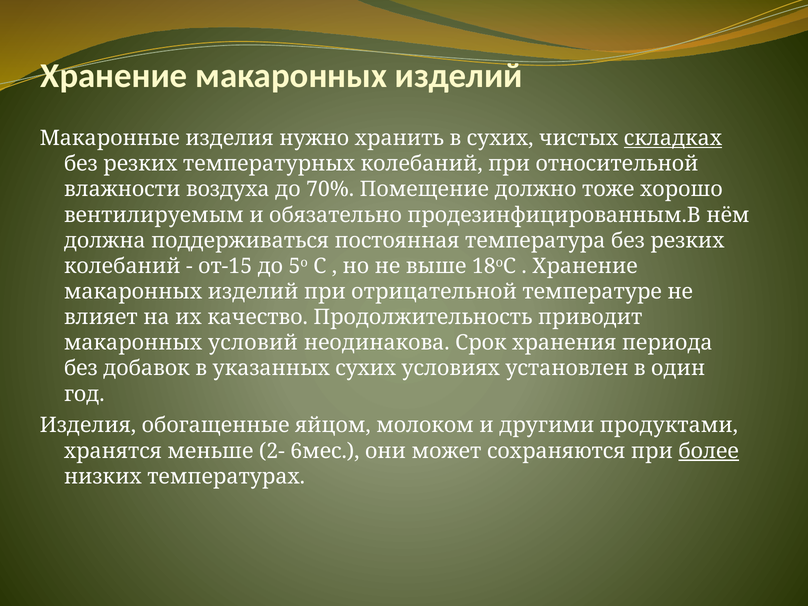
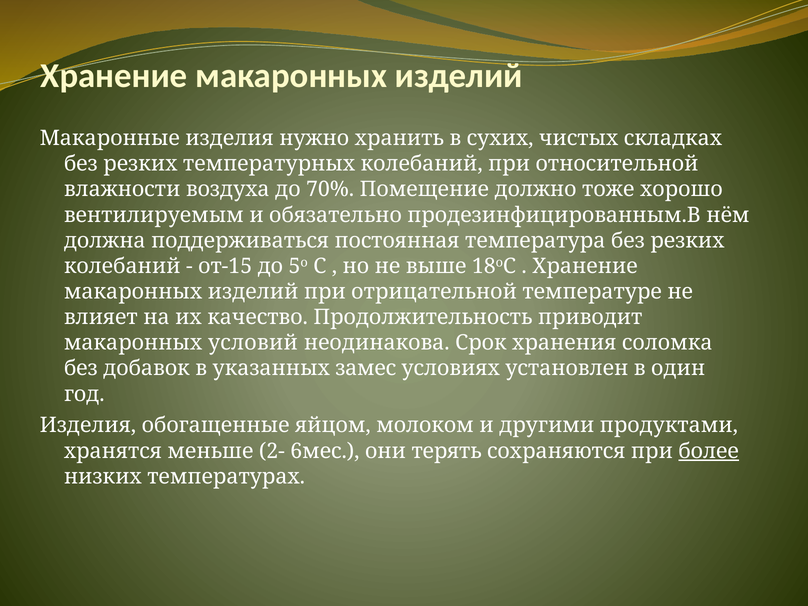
складках underline: present -> none (673, 138)
периода: периода -> соломка (667, 343)
указанных сухих: сухих -> замес (366, 368)
может: может -> терять (447, 451)
